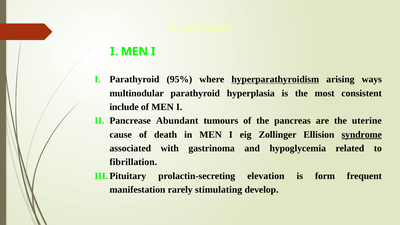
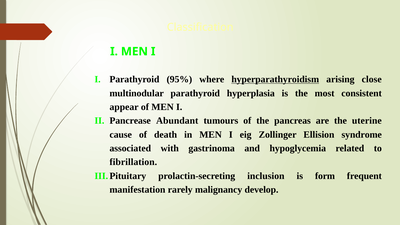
ways: ways -> close (372, 79)
include: include -> appear (124, 107)
syndrome underline: present -> none (362, 135)
elevation: elevation -> inclusion (266, 176)
stimulating: stimulating -> malignancy (219, 190)
